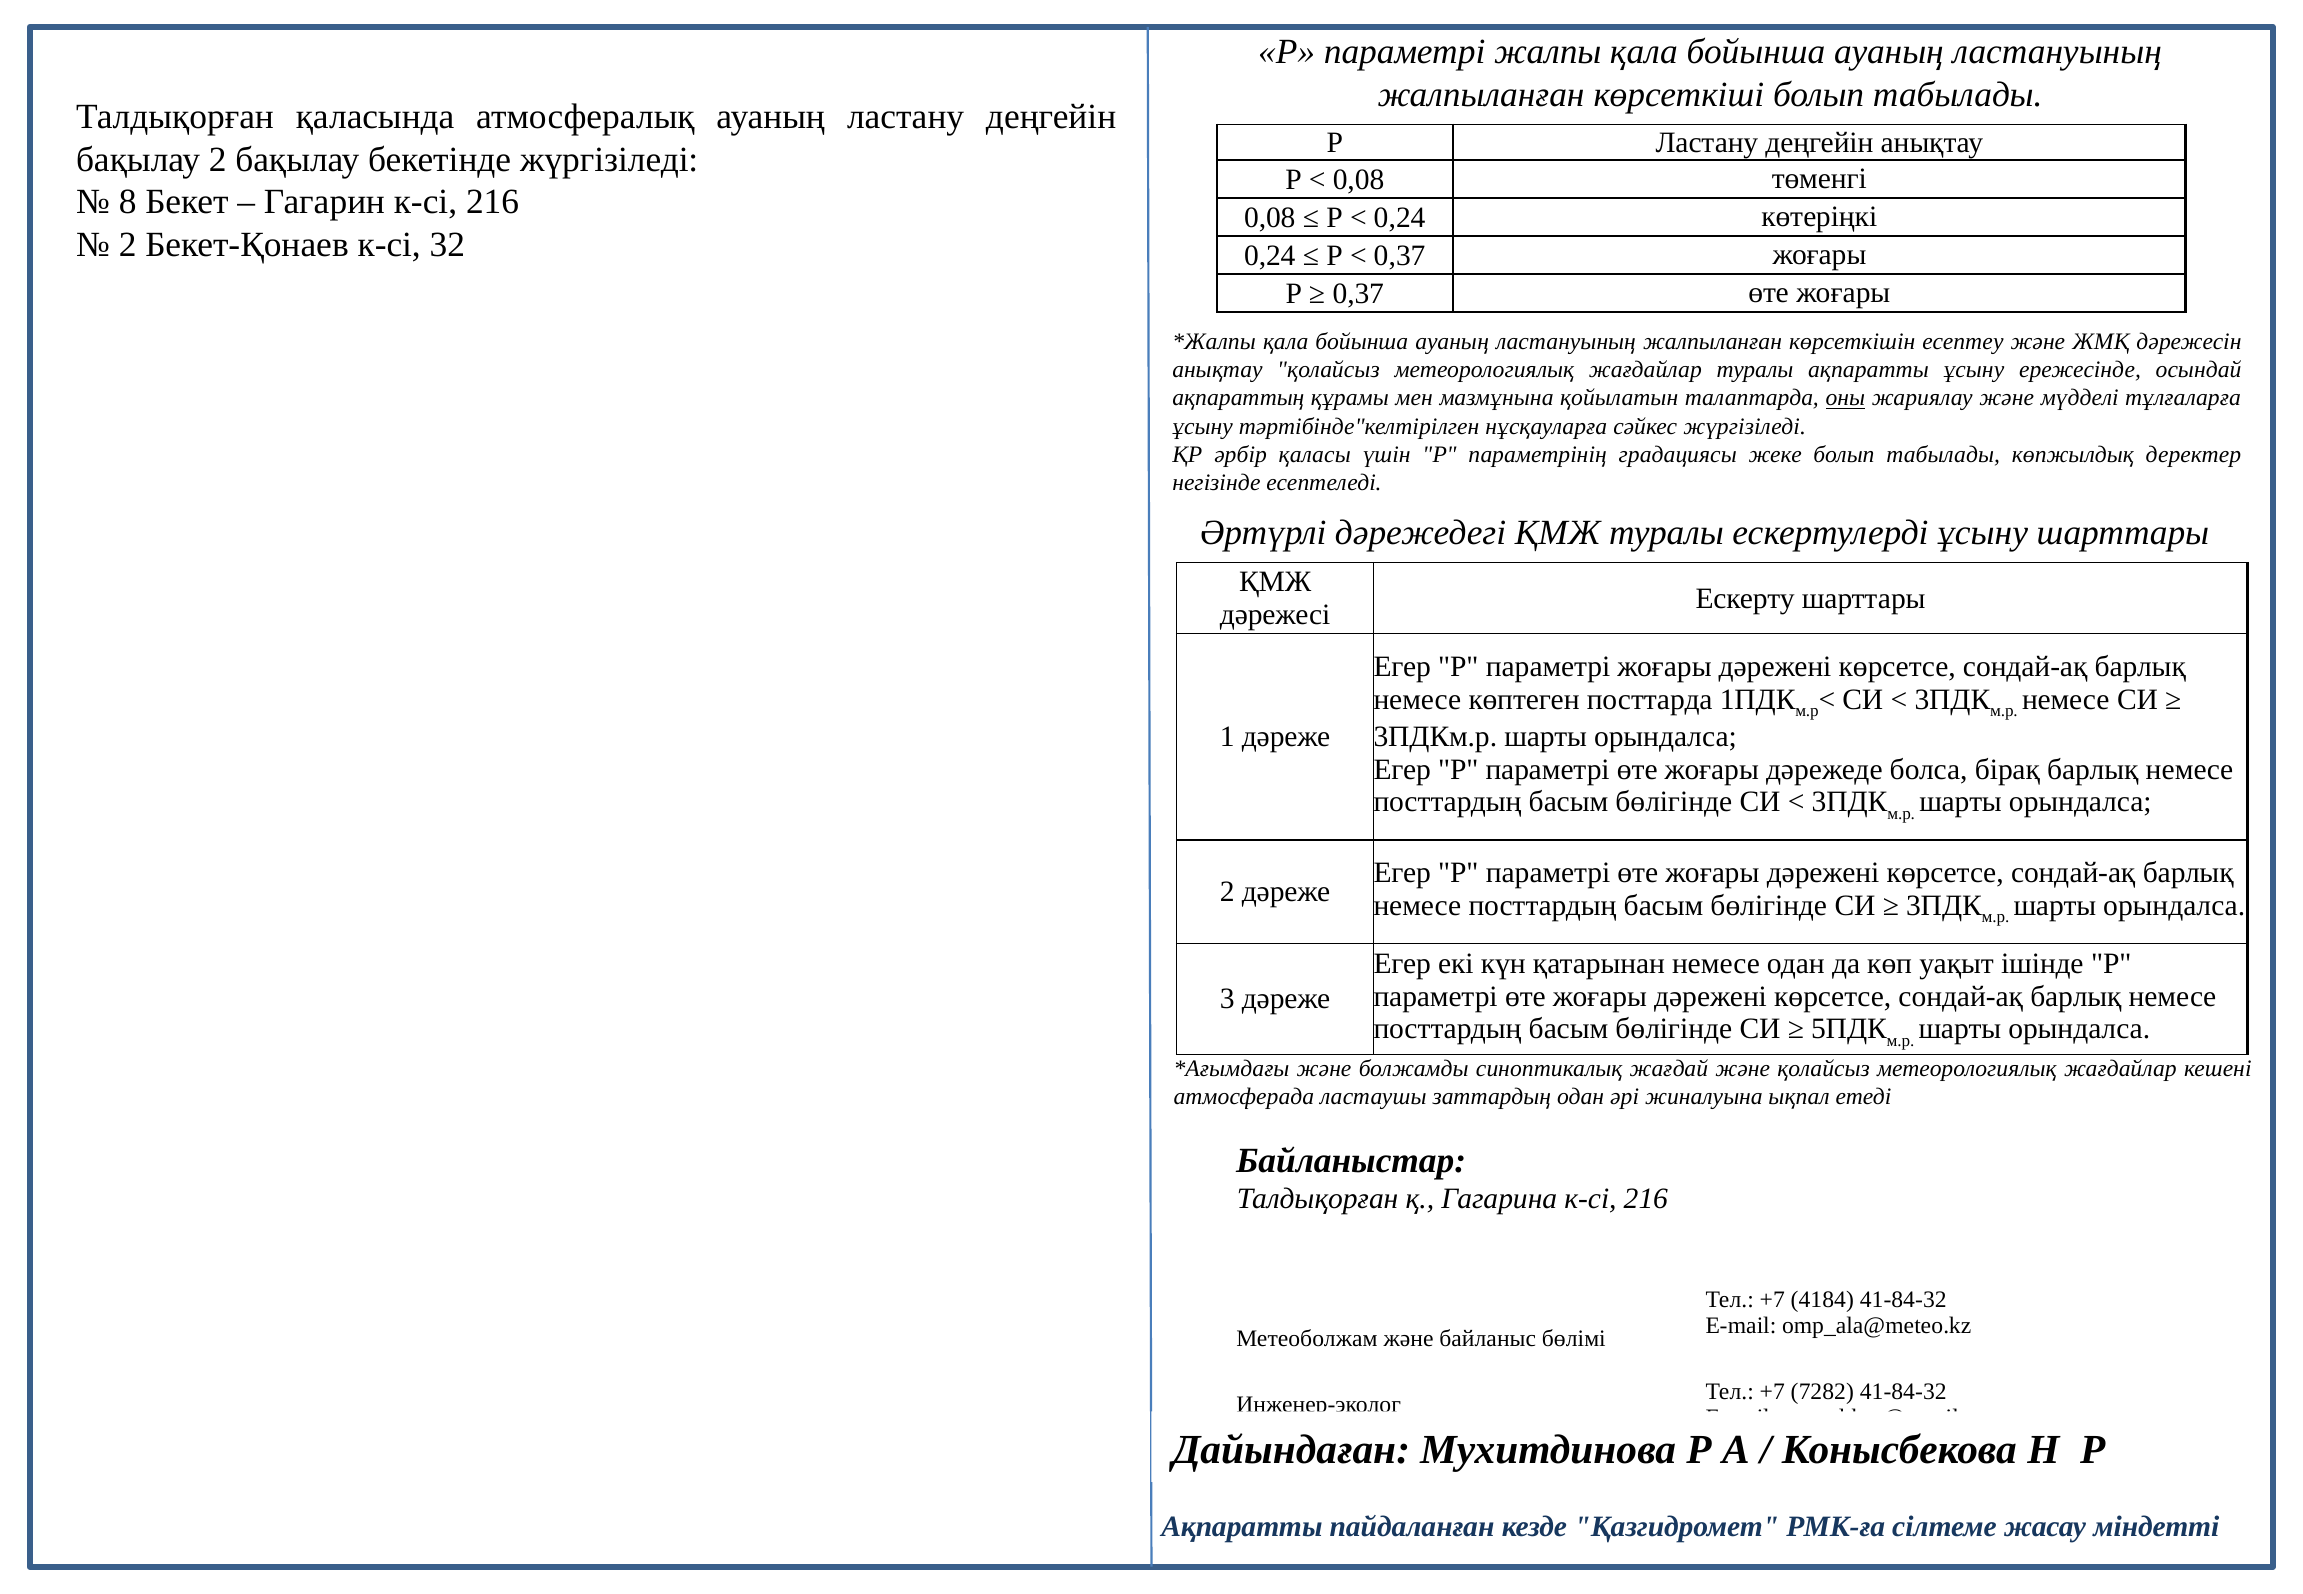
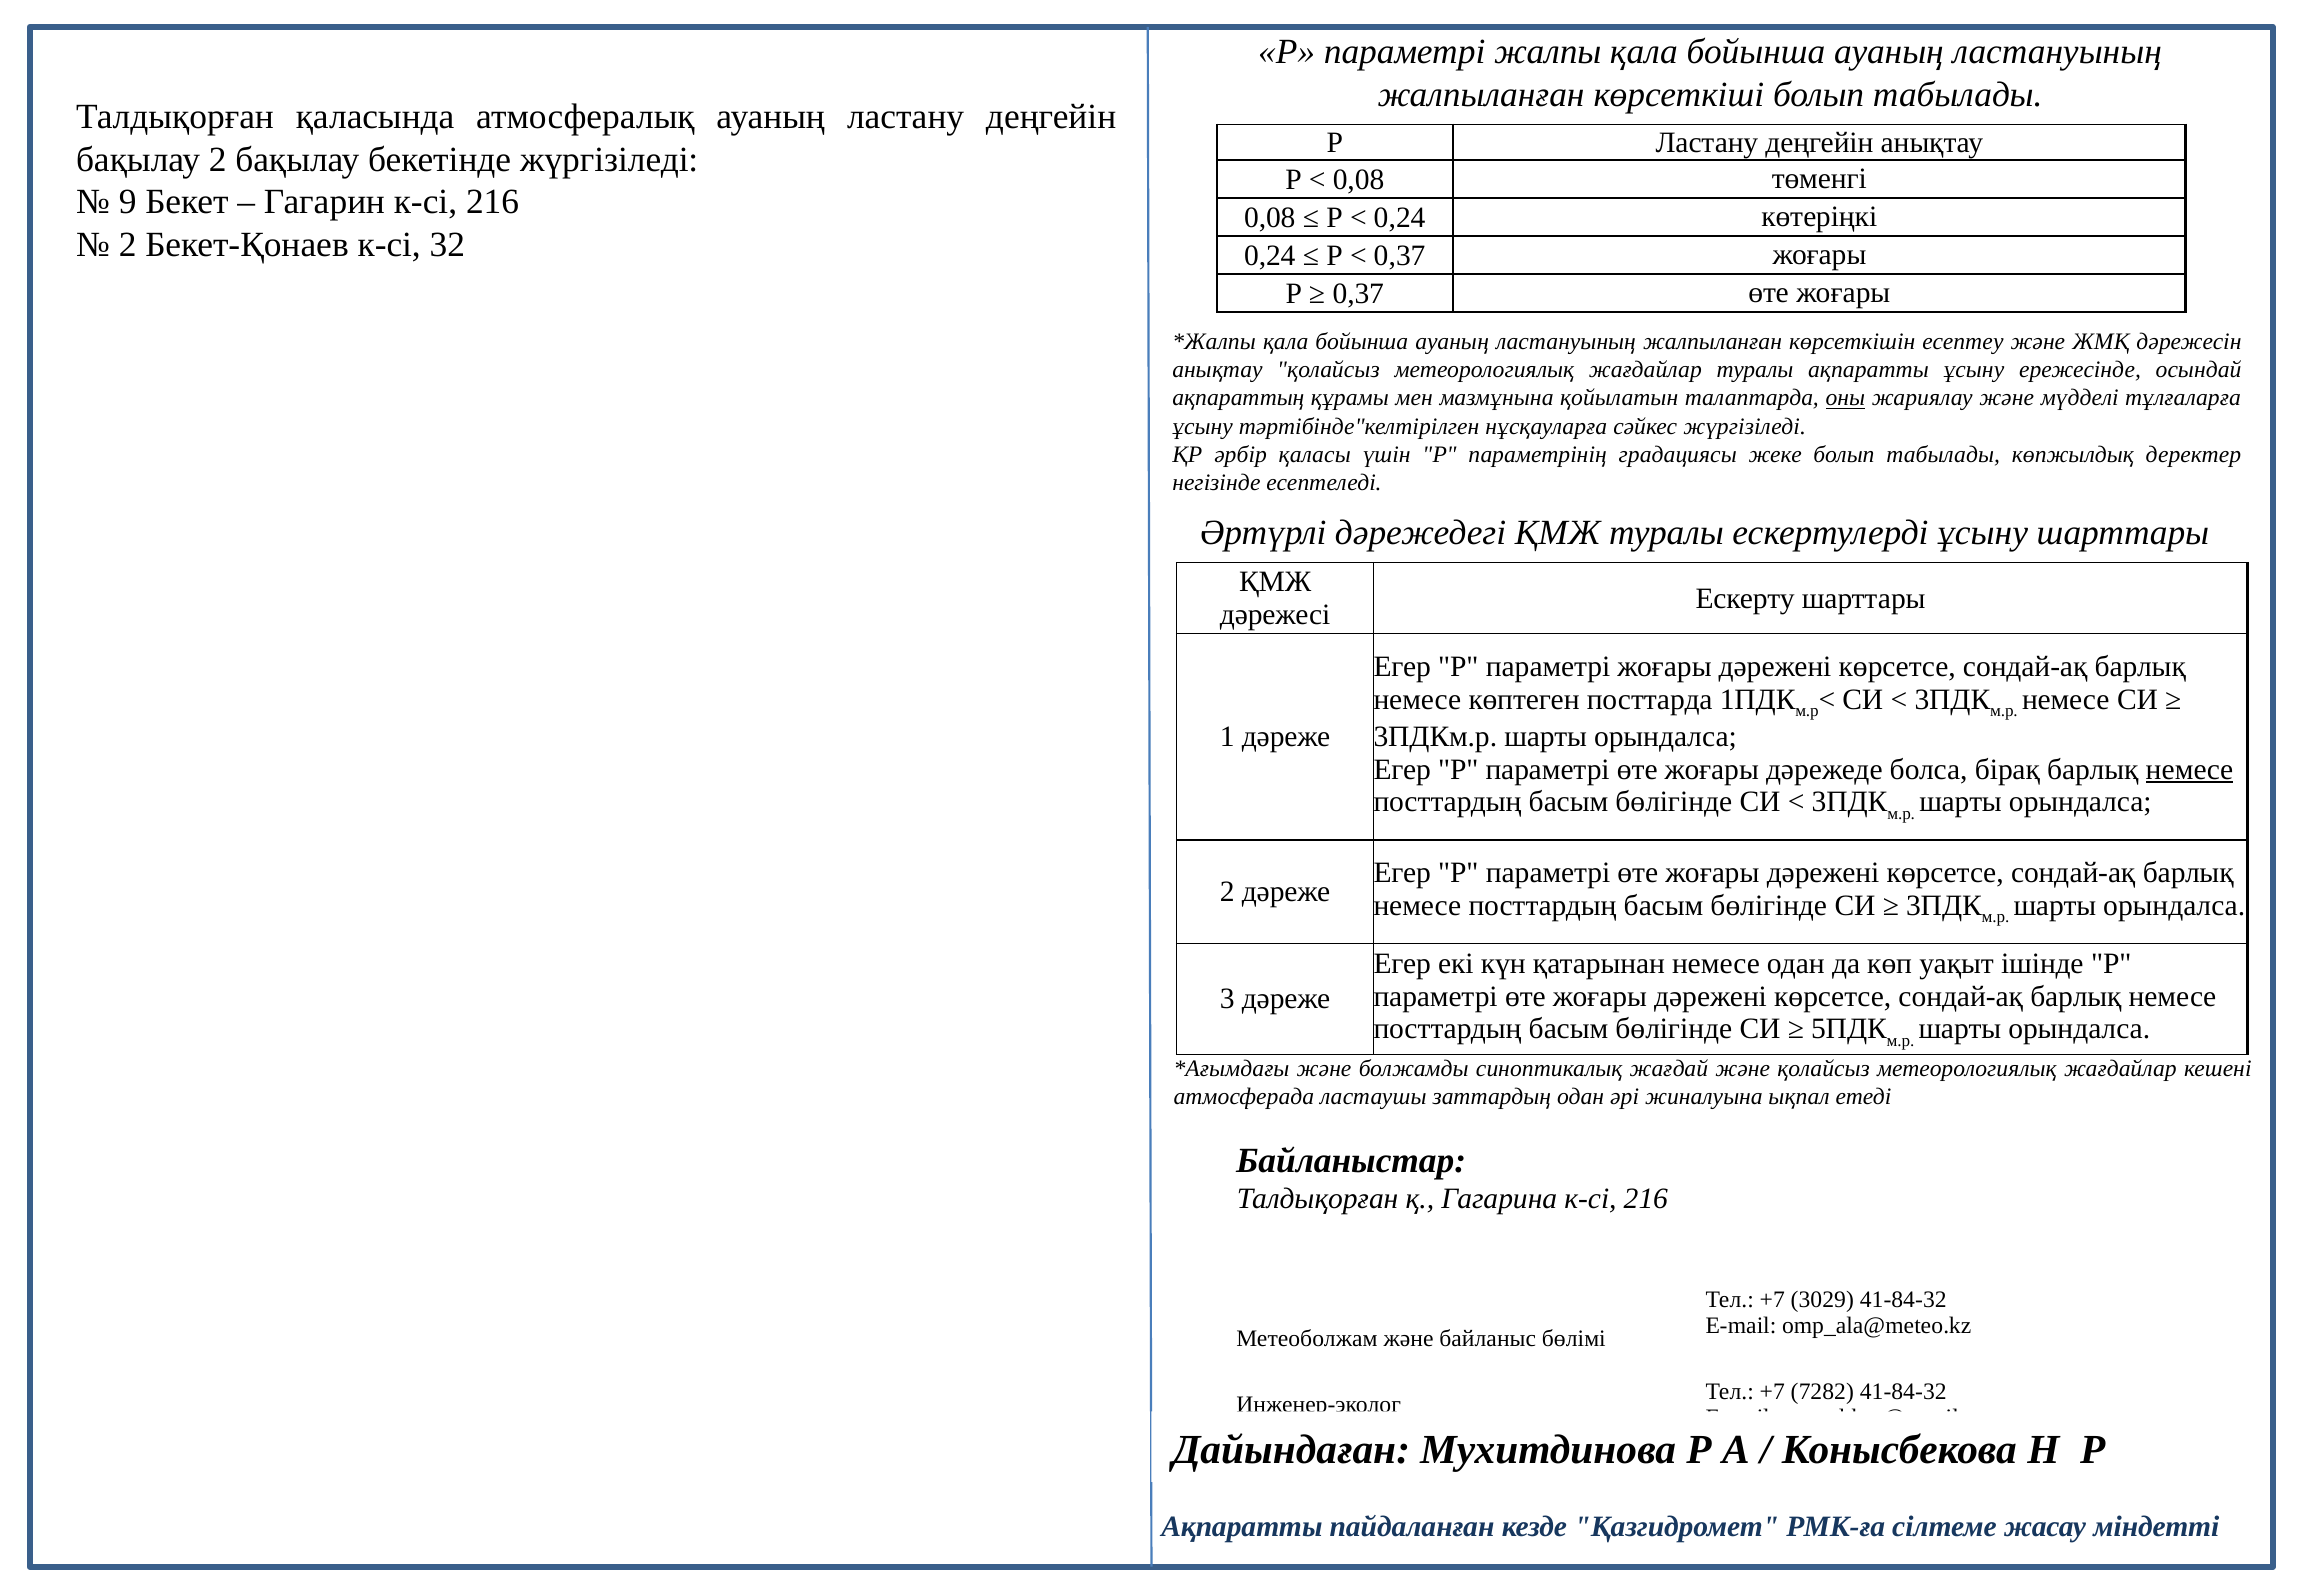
8: 8 -> 9 (128, 202)
немесе underline: none -> present (2189, 770)
4184: 4184 -> 3029 (1822, 1300)
